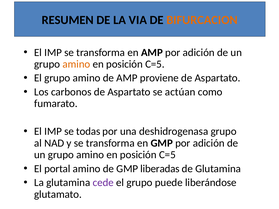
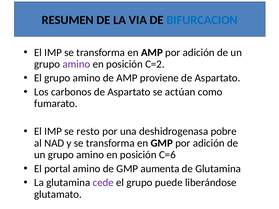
BIFURCACION colour: orange -> blue (202, 20)
amino colour: orange -> purple (76, 64)
C=5: C=5 -> C=2 (155, 64)
todas: todas -> resto (88, 132)
deshidrogenasa grupo: grupo -> pobre (224, 132)
C=5: C=5 -> C=6 (167, 155)
liberadas: liberadas -> aumenta (160, 169)
